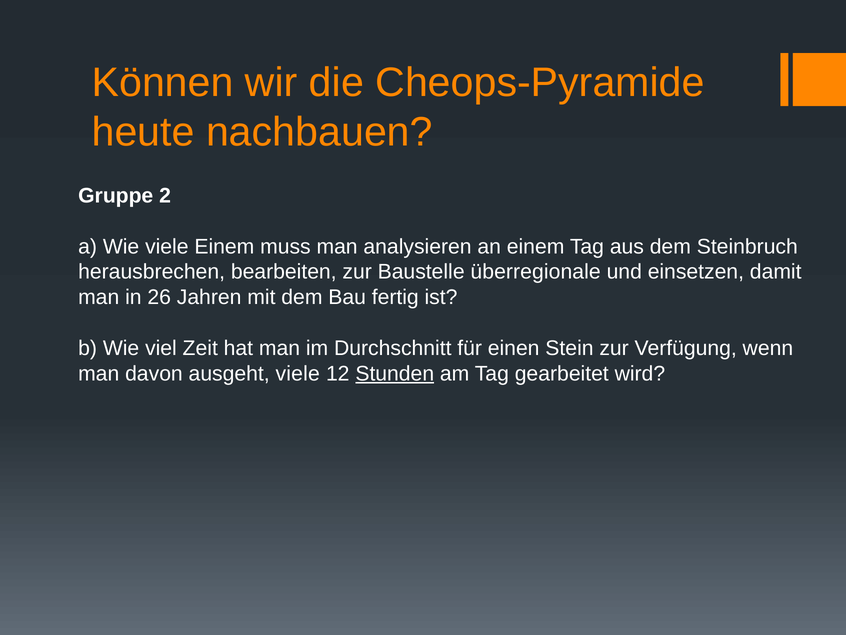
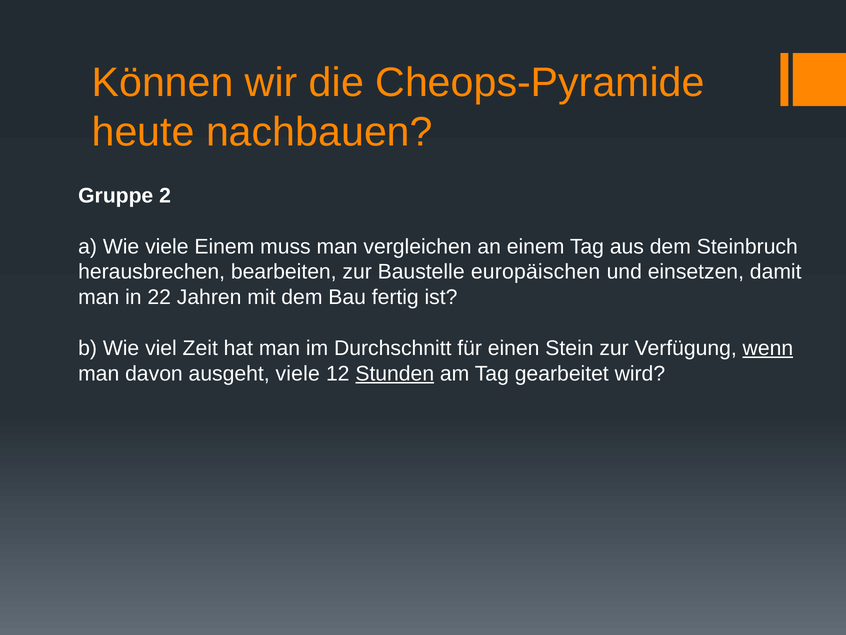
analysieren: analysieren -> vergleichen (418, 246)
überregionale: überregionale -> europäischen (536, 272)
26: 26 -> 22 (159, 297)
wenn underline: none -> present (768, 348)
